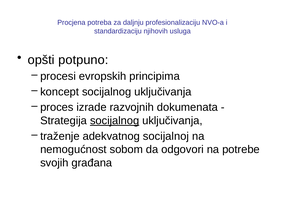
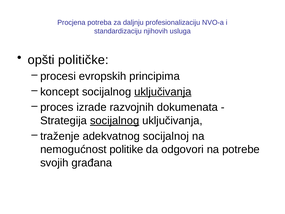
potpuno: potpuno -> političke (83, 60)
uključivanja underline: none -> present (163, 92)
sobom: sobom -> politike (126, 149)
